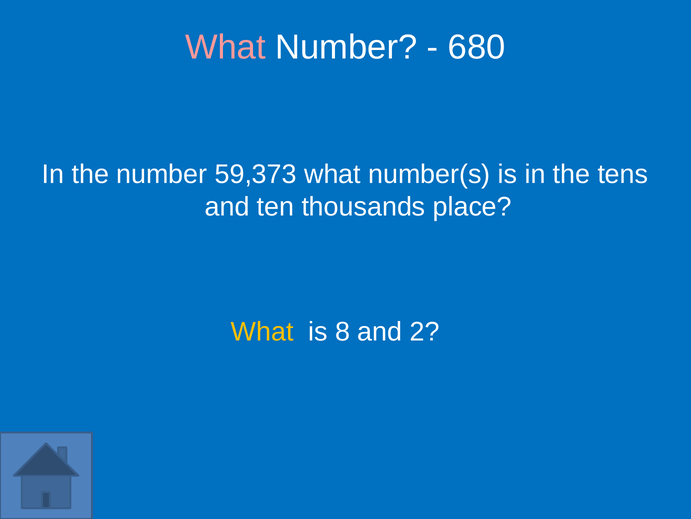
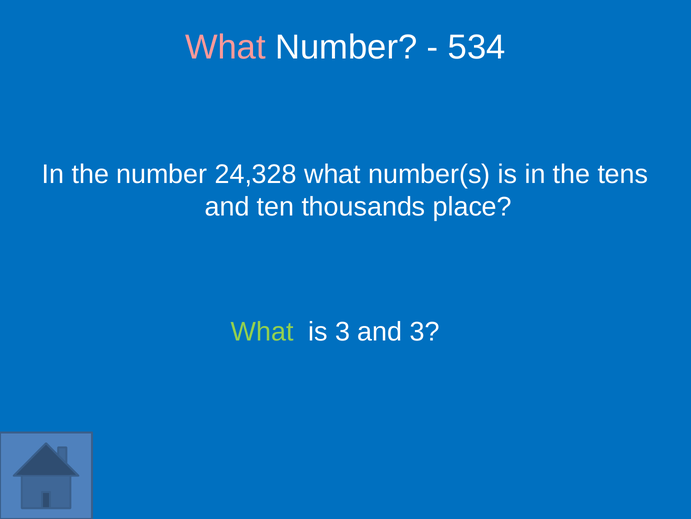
680: 680 -> 534 (477, 47)
59,373: 59,373 -> 24,328 (256, 174)
What colour: yellow -> light green (262, 332)
is 8: 8 -> 3 (343, 332)
and 2: 2 -> 3 (425, 332)
